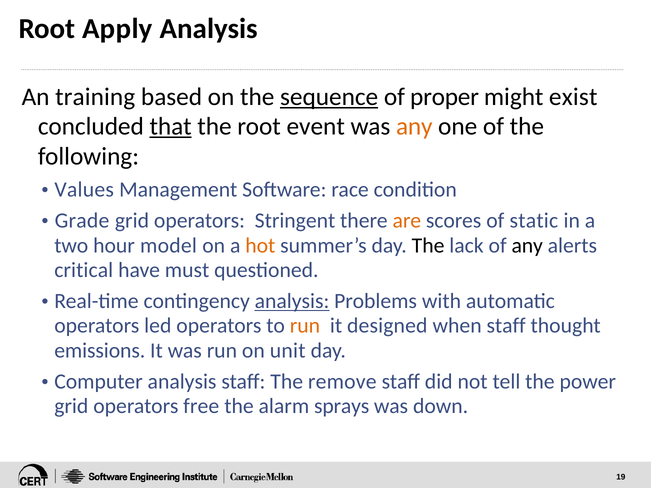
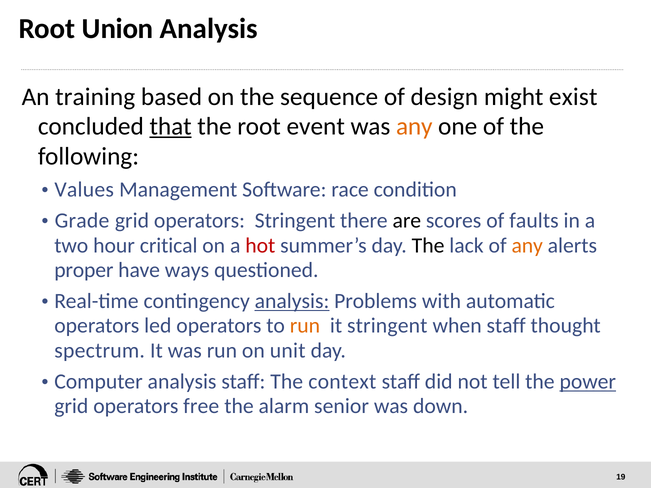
Apply: Apply -> Union (118, 29)
sequence underline: present -> none (329, 97)
proper: proper -> design (444, 97)
are colour: orange -> black (407, 221)
static: static -> faults (534, 221)
model: model -> critical (169, 245)
hot colour: orange -> red (260, 245)
any colour: black -> orange (527, 245)
critical: critical -> proper (84, 270)
must: must -> ways (187, 270)
it designed: designed -> stringent (387, 326)
emissions: emissions -> spectrum (100, 351)
remove: remove -> context (342, 382)
power underline: none -> present (588, 382)
sprays: sprays -> senior (342, 407)
